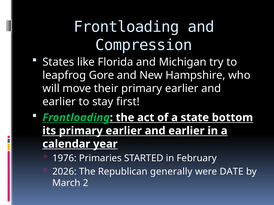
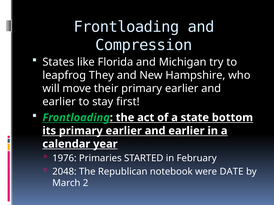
Gore: Gore -> They (101, 75)
2026: 2026 -> 2048 (64, 172)
generally: generally -> notebook (171, 172)
